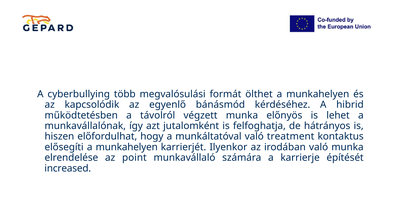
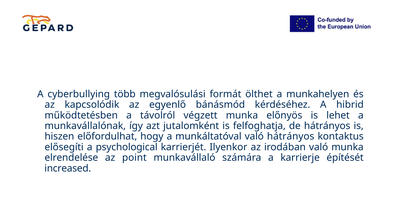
való treatment: treatment -> hátrányos (291, 137)
elősegíti a munkahelyen: munkahelyen -> psychological (127, 148)
